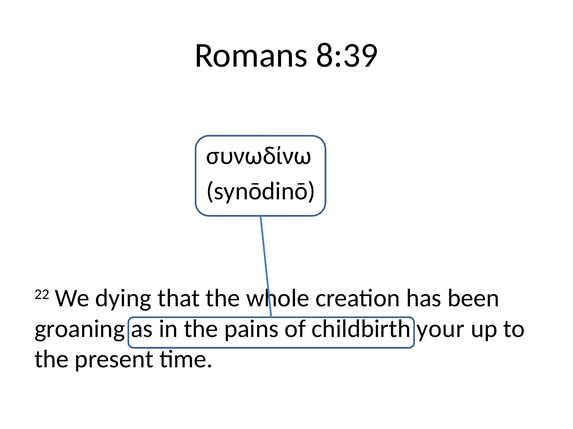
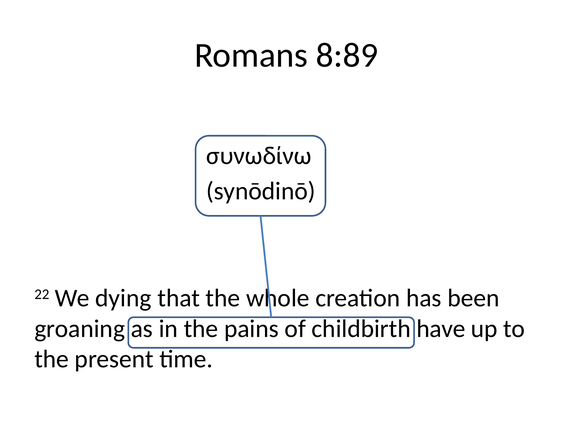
8:39: 8:39 -> 8:89 (347, 55)
your: your -> have (441, 329)
